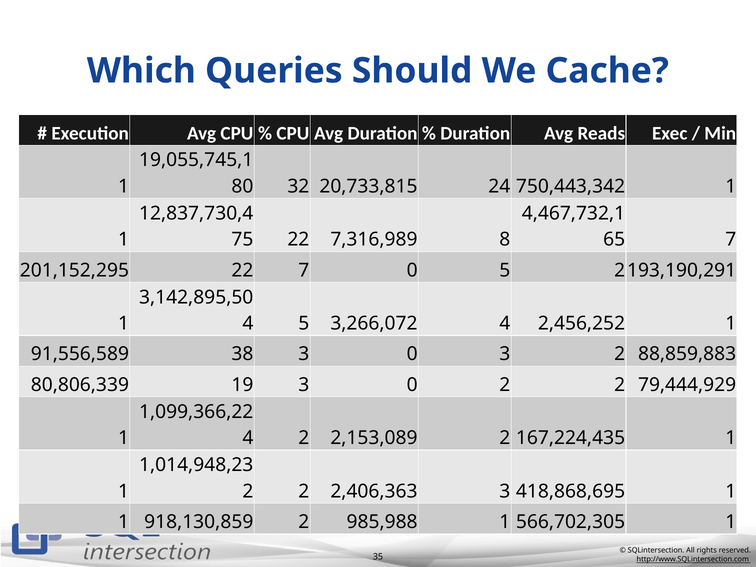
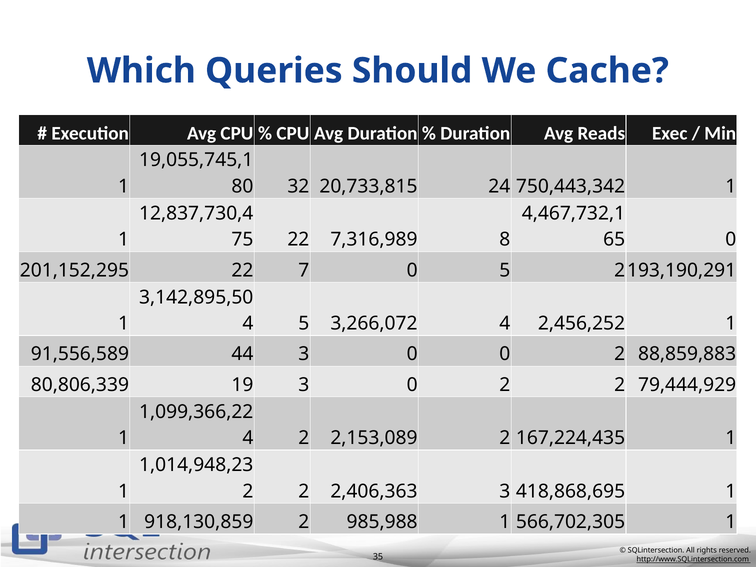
7: 7 -> 0 (731, 240)
38: 38 -> 44 (242, 354)
0 3: 3 -> 0 (505, 354)
